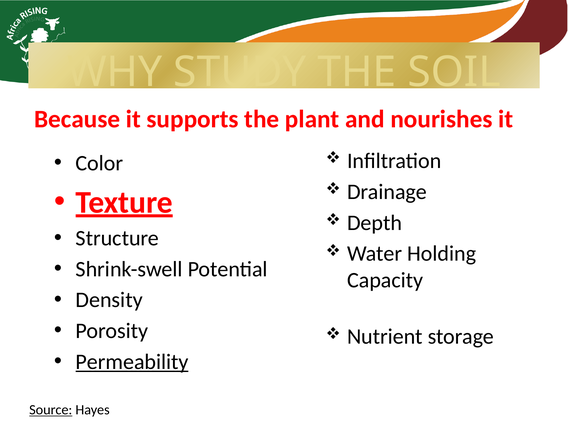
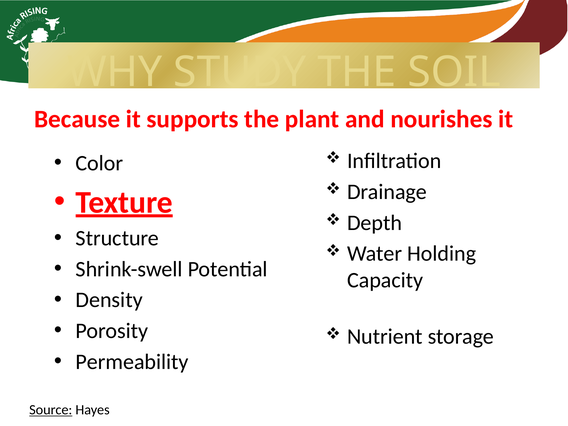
Permeability underline: present -> none (132, 362)
